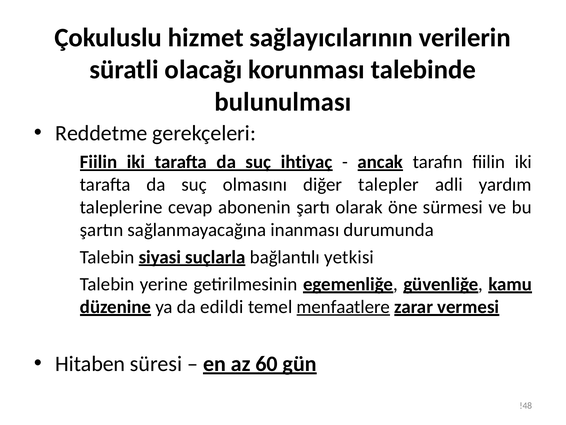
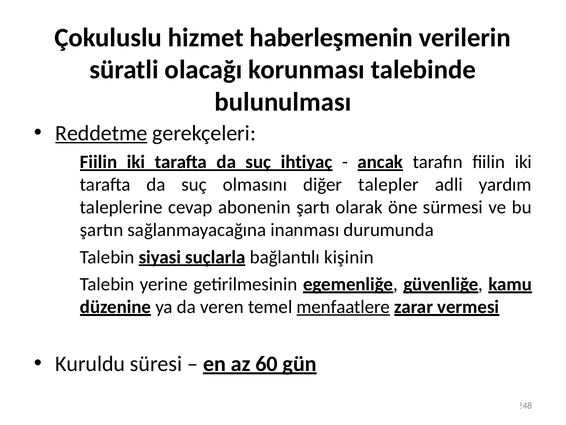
sağlayıcılarının: sağlayıcılarının -> haberleşmenin (331, 38)
Reddetme underline: none -> present (101, 133)
yetkisi: yetkisi -> kişinin (349, 257)
edildi: edildi -> veren (222, 306)
Hitaben: Hitaben -> Kuruldu (90, 363)
